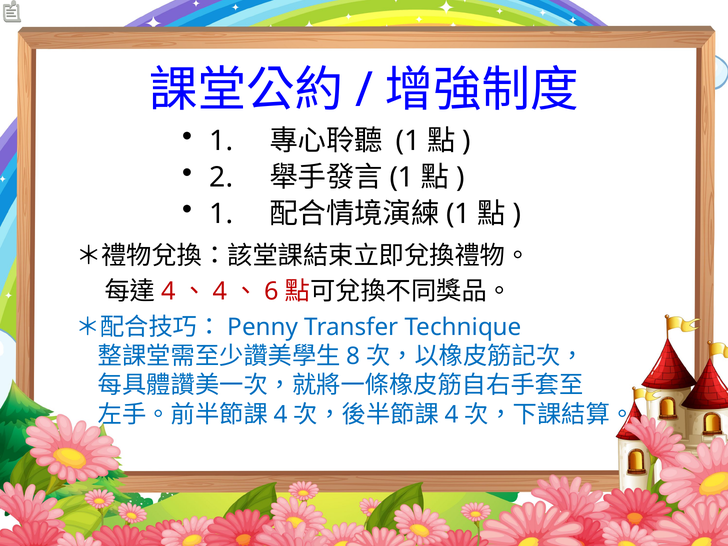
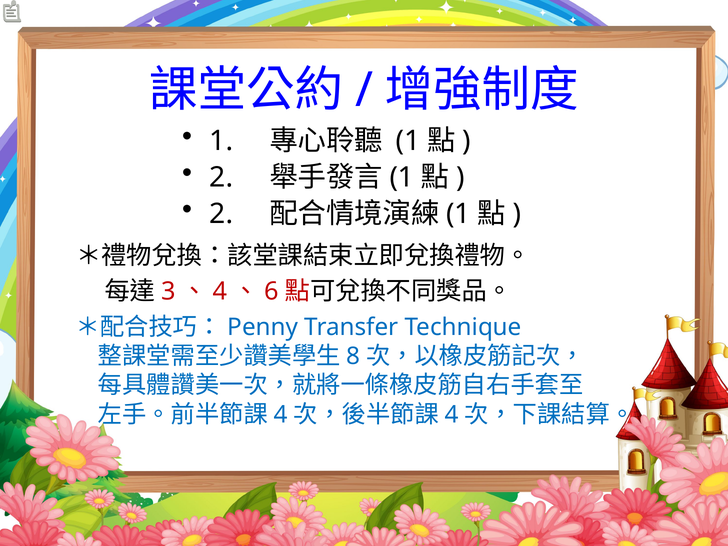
1: 1 -> 2 (221, 214)
4: 4 -> 3 (168, 292)
